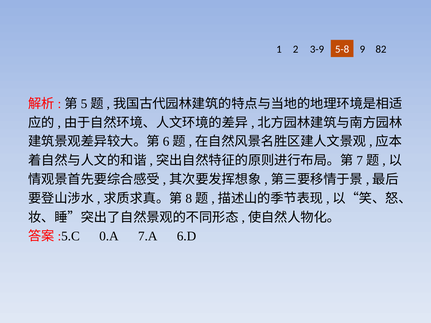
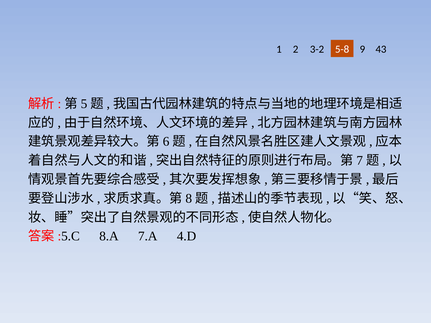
3-9: 3-9 -> 3-2 (317, 49)
82: 82 -> 43 (381, 49)
0.A: 0.A -> 8.A (109, 237)
6.D: 6.D -> 4.D (187, 237)
